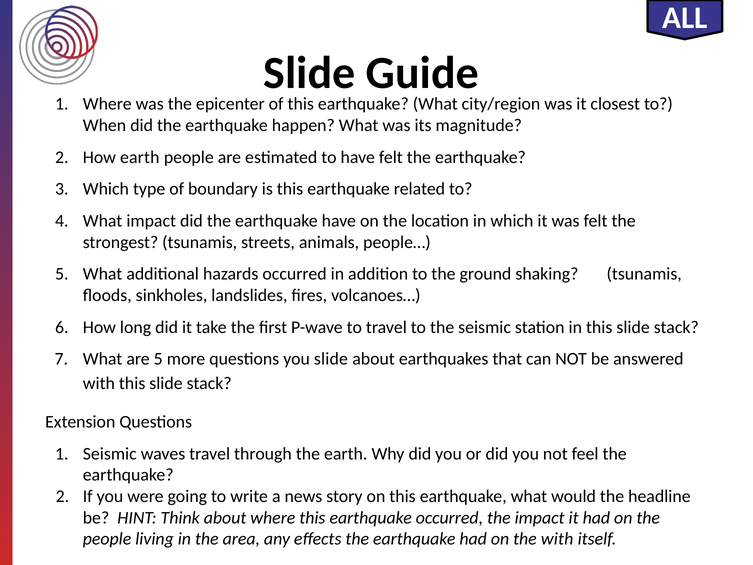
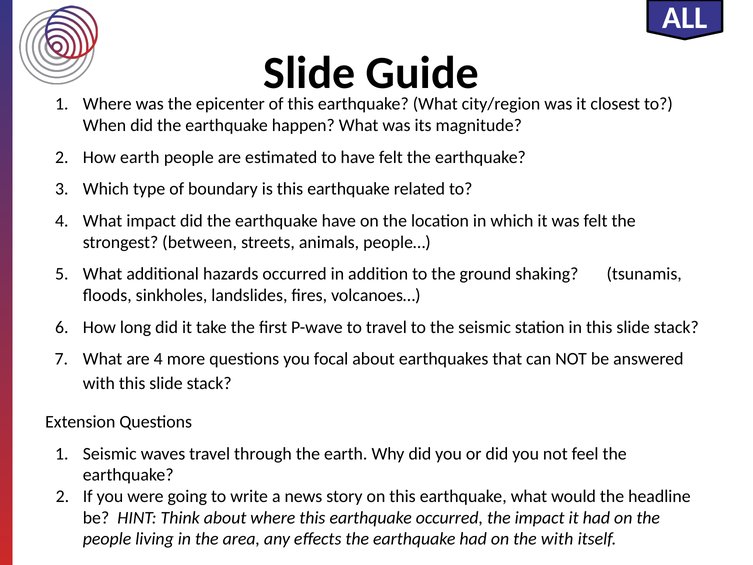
strongest tsunamis: tsunamis -> between (200, 242)
are 5: 5 -> 4 (158, 359)
you slide: slide -> focal (331, 359)
